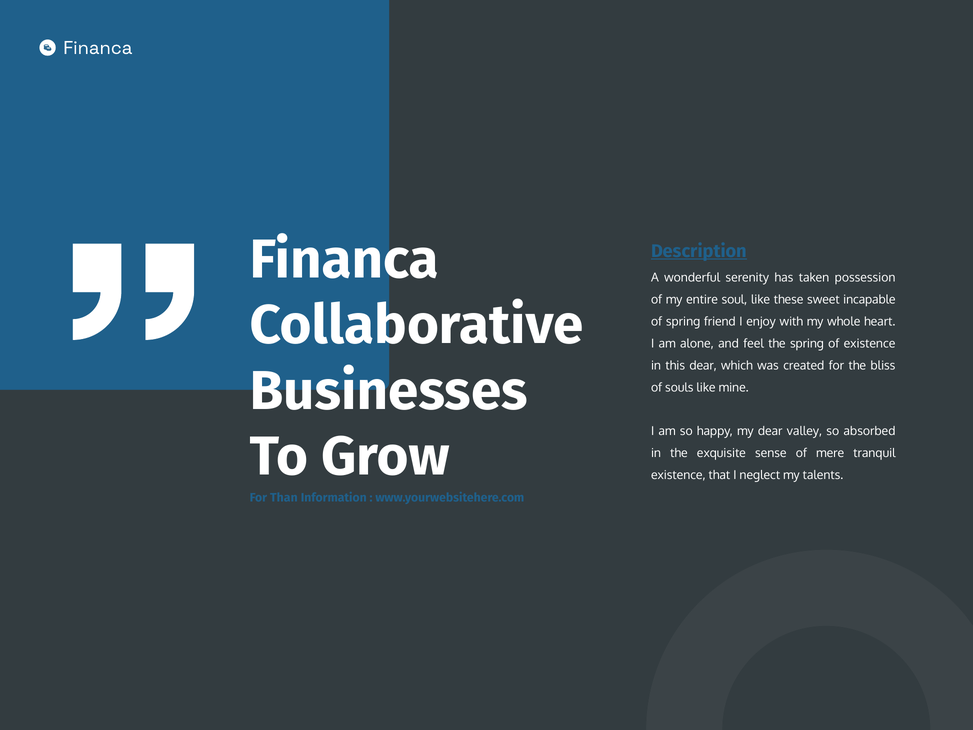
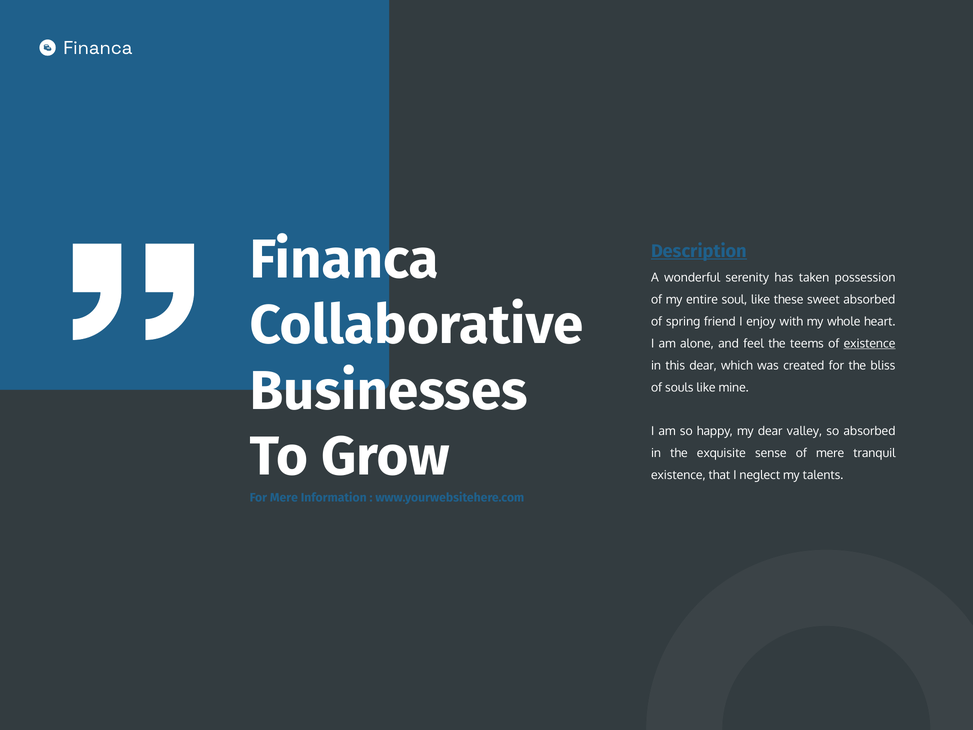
sweet incapable: incapable -> absorbed (869, 300)
the spring: spring -> teems (807, 343)
existence underline: none -> present (870, 343)
For Than: Than -> Mere (284, 498)
